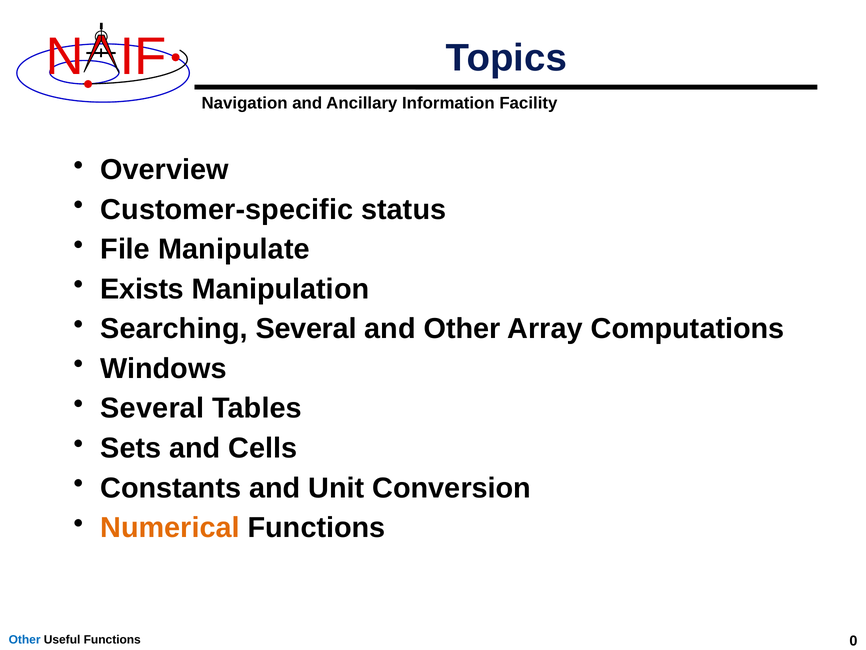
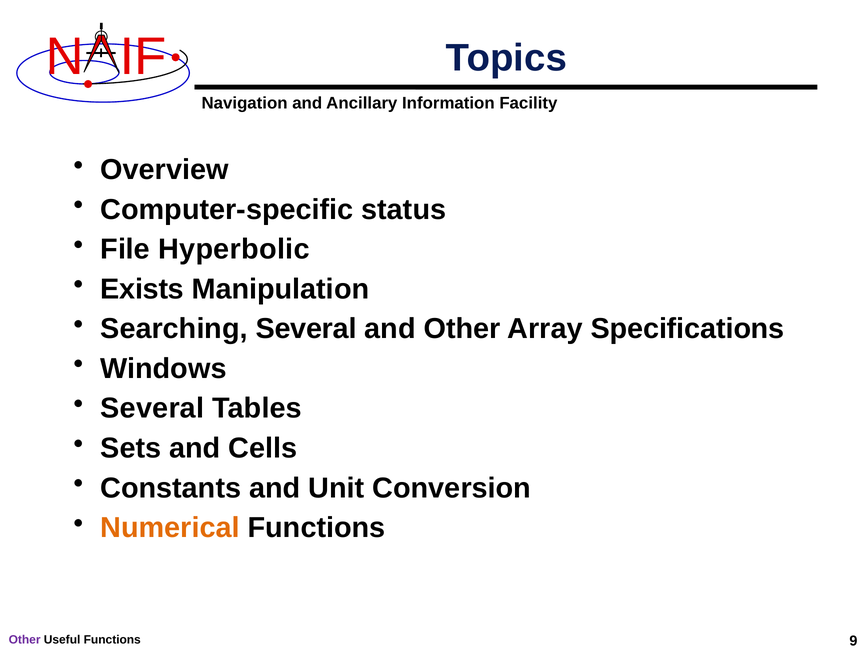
Customer-specific: Customer-specific -> Computer-specific (227, 210)
Manipulate: Manipulate -> Hyperbolic (234, 249)
Computations: Computations -> Specifications (688, 329)
Other colour: blue -> purple (25, 639)
0: 0 -> 9 (853, 641)
